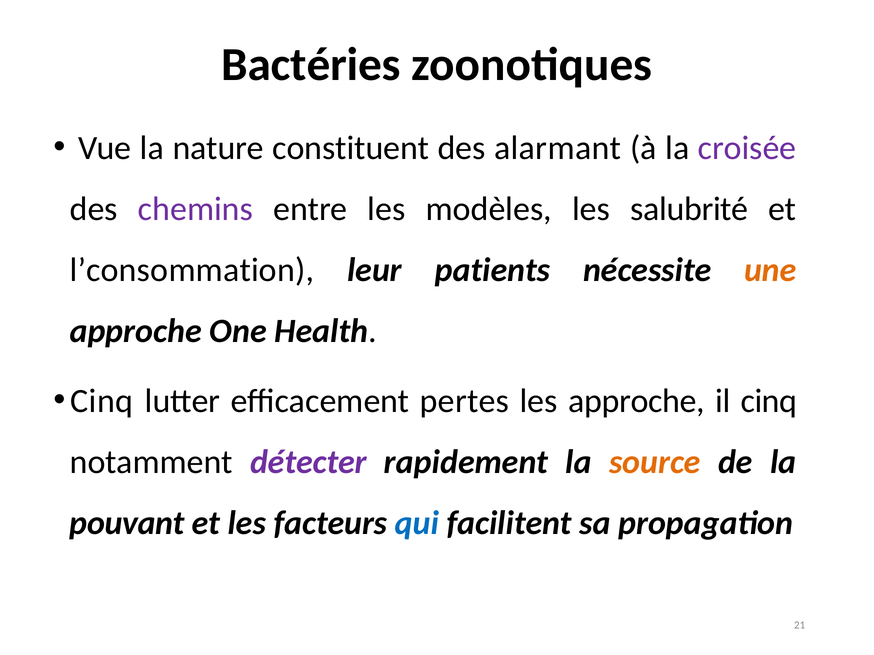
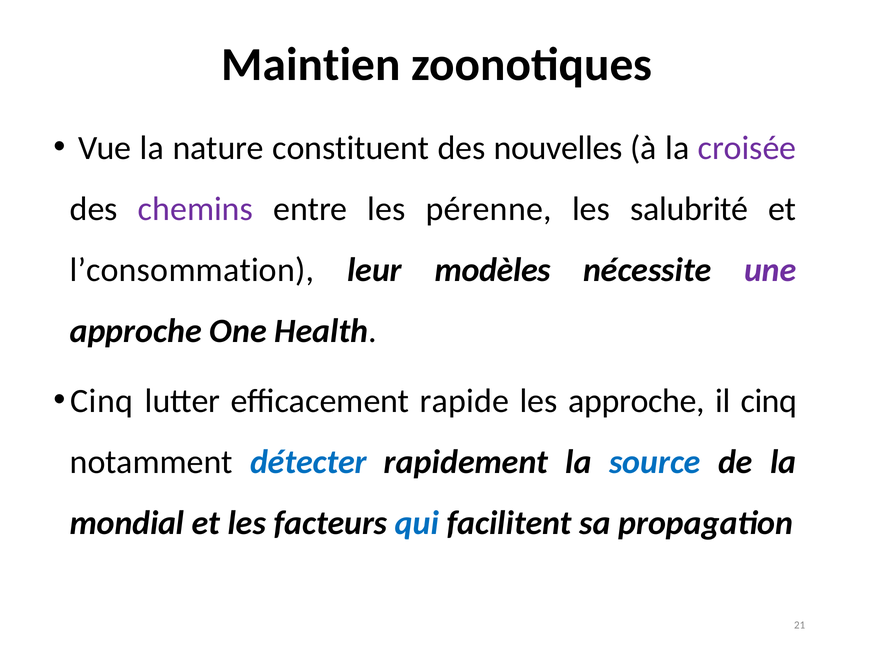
Bactéries: Bactéries -> Maintien (311, 65)
alarmant: alarmant -> nouvelles (558, 148)
modèles: modèles -> pérenne (489, 209)
patients: patients -> modèles (493, 270)
une colour: orange -> purple (770, 270)
pertes: pertes -> rapide (464, 401)
détecter colour: purple -> blue (309, 462)
source colour: orange -> blue (655, 462)
pouvant: pouvant -> mondial (127, 523)
